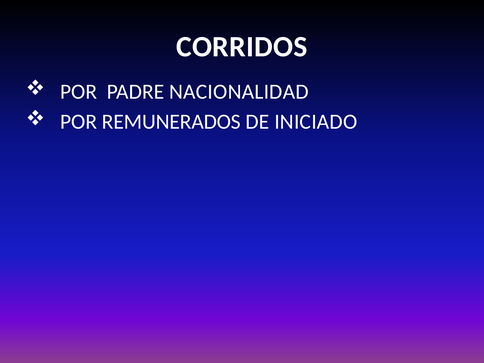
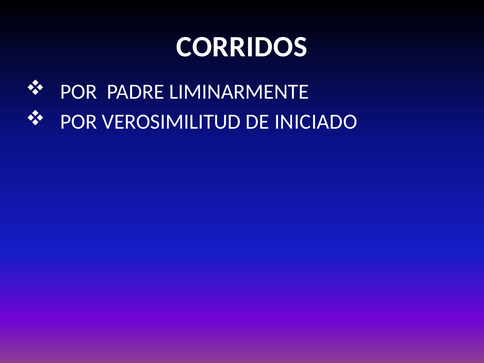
NACIONALIDAD: NACIONALIDAD -> LIMINARMENTE (239, 92)
REMUNERADOS: REMUNERADOS -> VEROSIMILITUD (171, 122)
